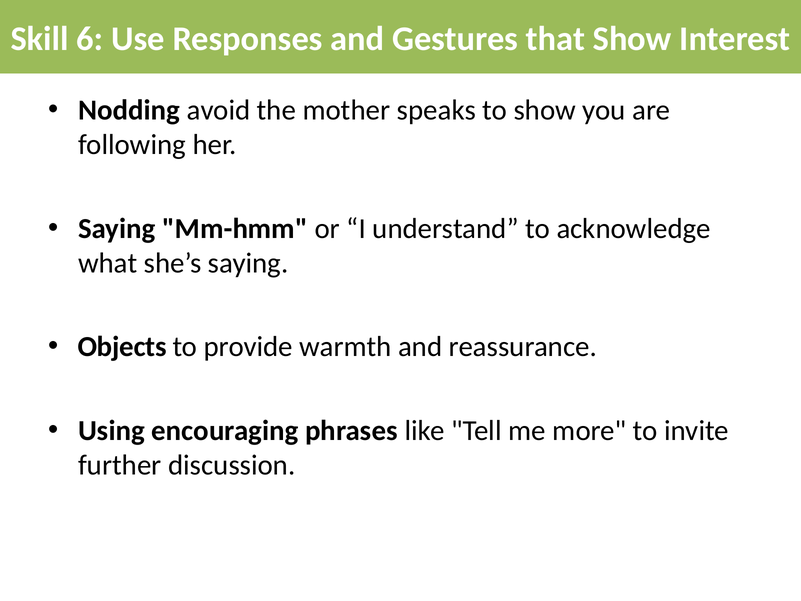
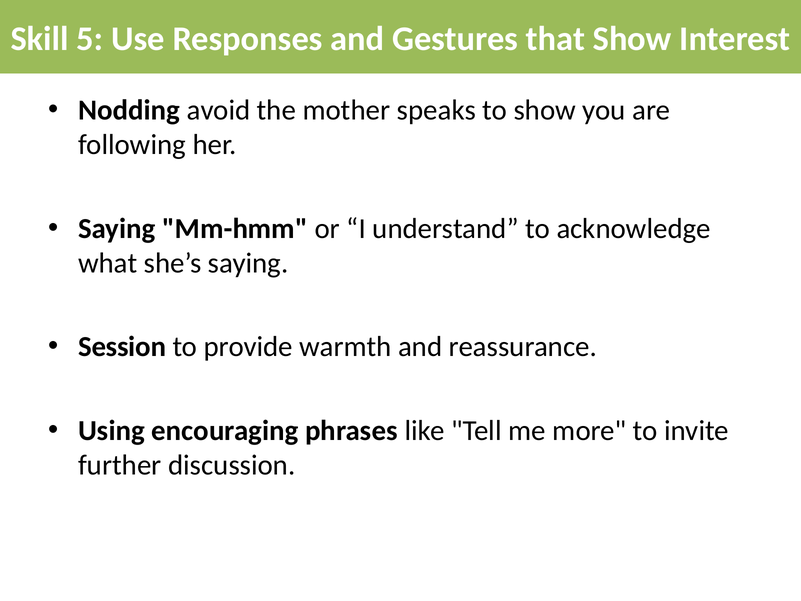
6: 6 -> 5 (90, 39)
Objects: Objects -> Session (122, 347)
